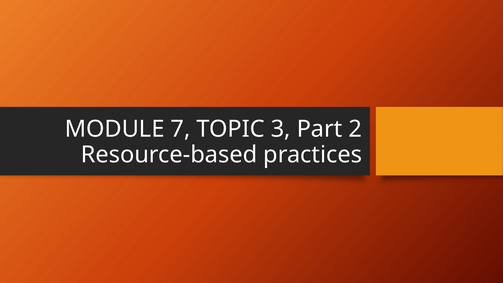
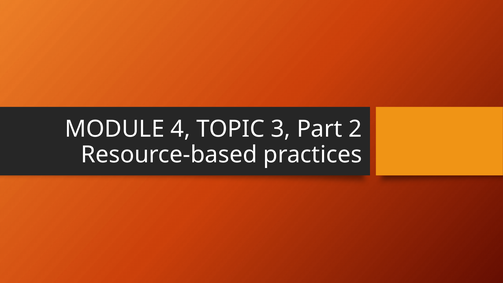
7: 7 -> 4 (180, 129)
